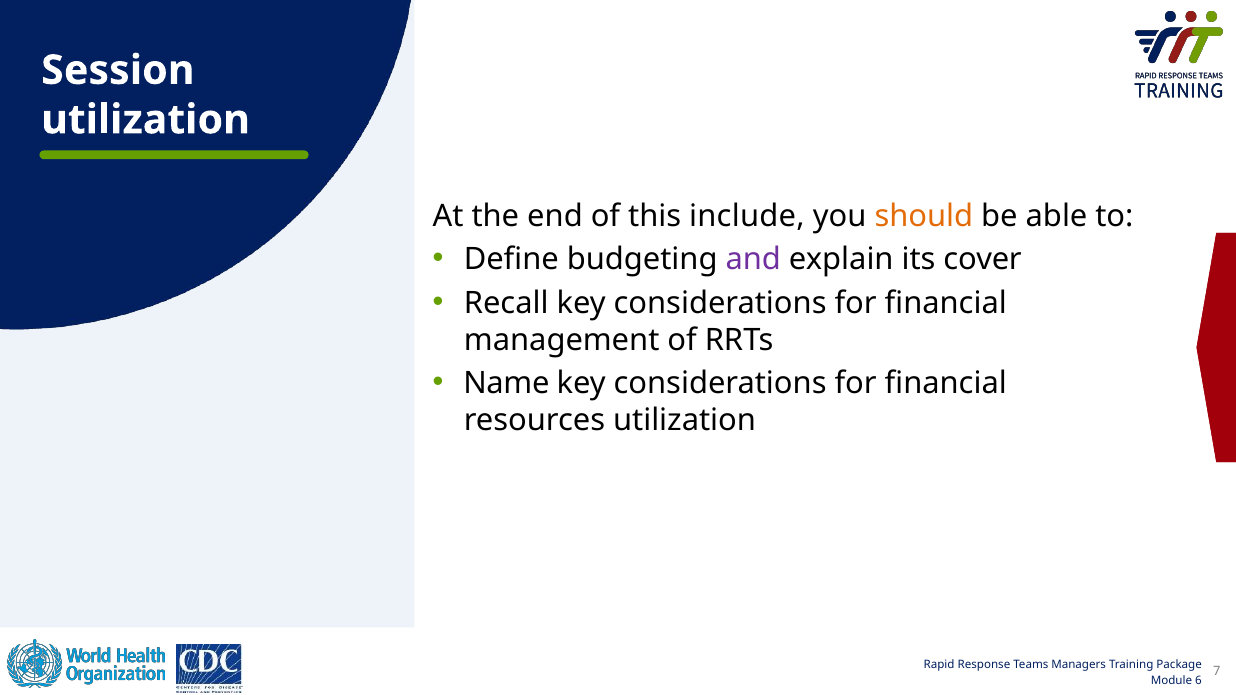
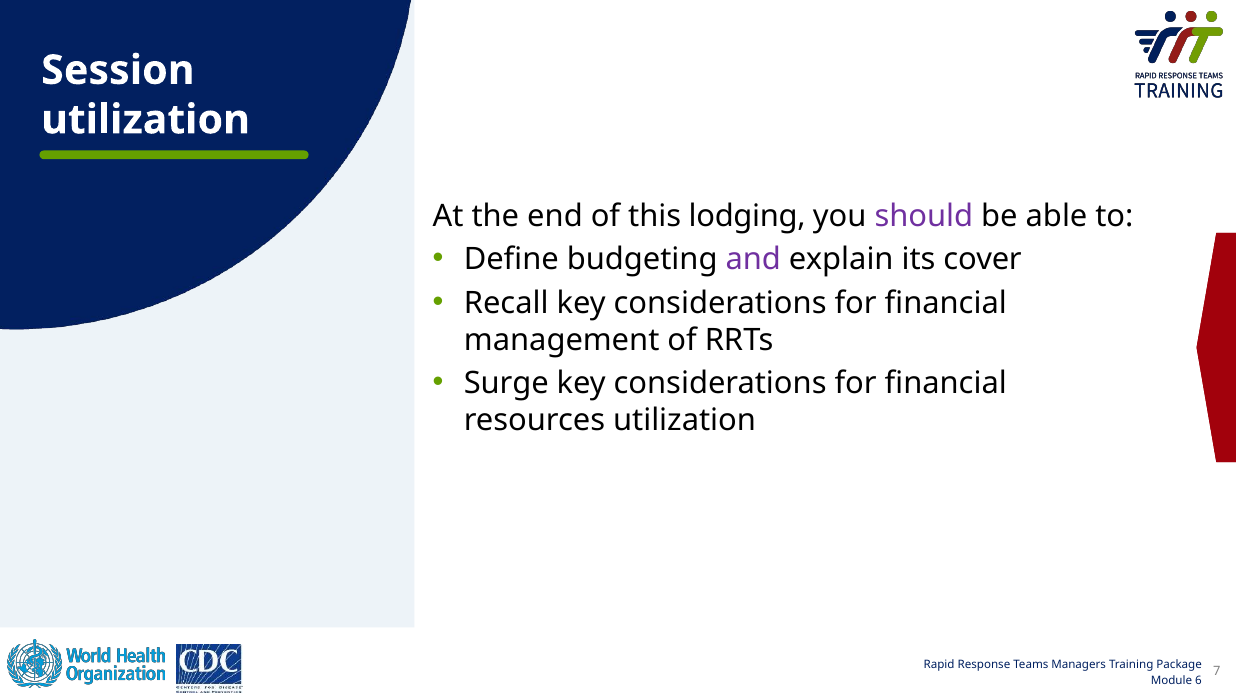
include: include -> lodging (747, 216)
should colour: orange -> purple (924, 216)
Name: Name -> Surge (506, 384)
